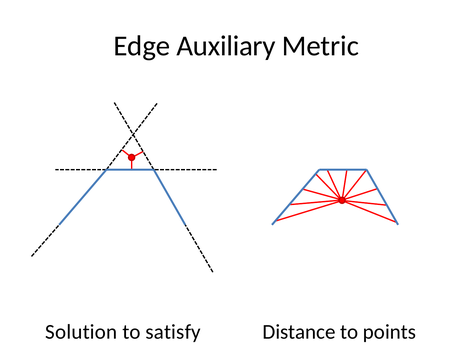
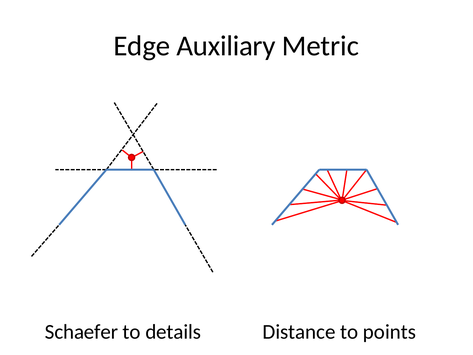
Solution: Solution -> Schaefer (82, 332)
satisfy: satisfy -> details (173, 332)
